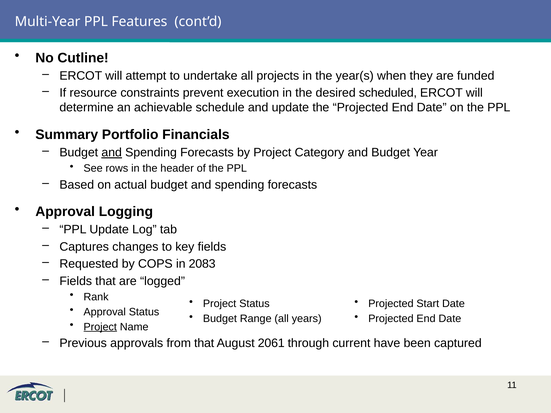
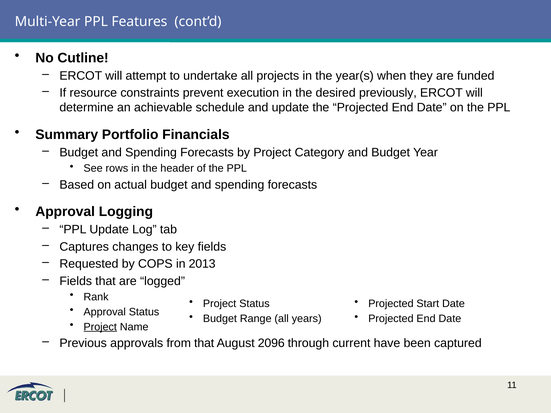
scheduled: scheduled -> previously (388, 93)
and underline: present -> none (112, 153)
2083: 2083 -> 2013 (202, 264)
2061: 2061 -> 2096 (271, 343)
